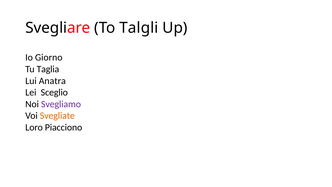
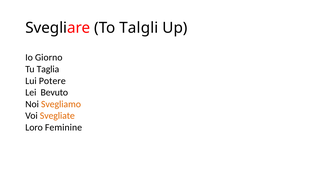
Anatra: Anatra -> Potere (52, 81)
Sceglio: Sceglio -> Bevuto (54, 92)
Svegliamo colour: purple -> orange (61, 104)
Piacciono: Piacciono -> Feminine (63, 127)
